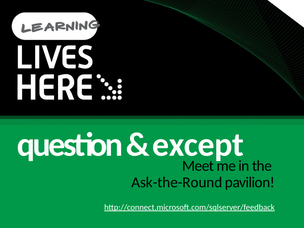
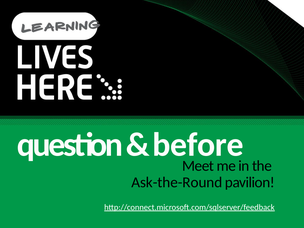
except: except -> before (198, 145)
